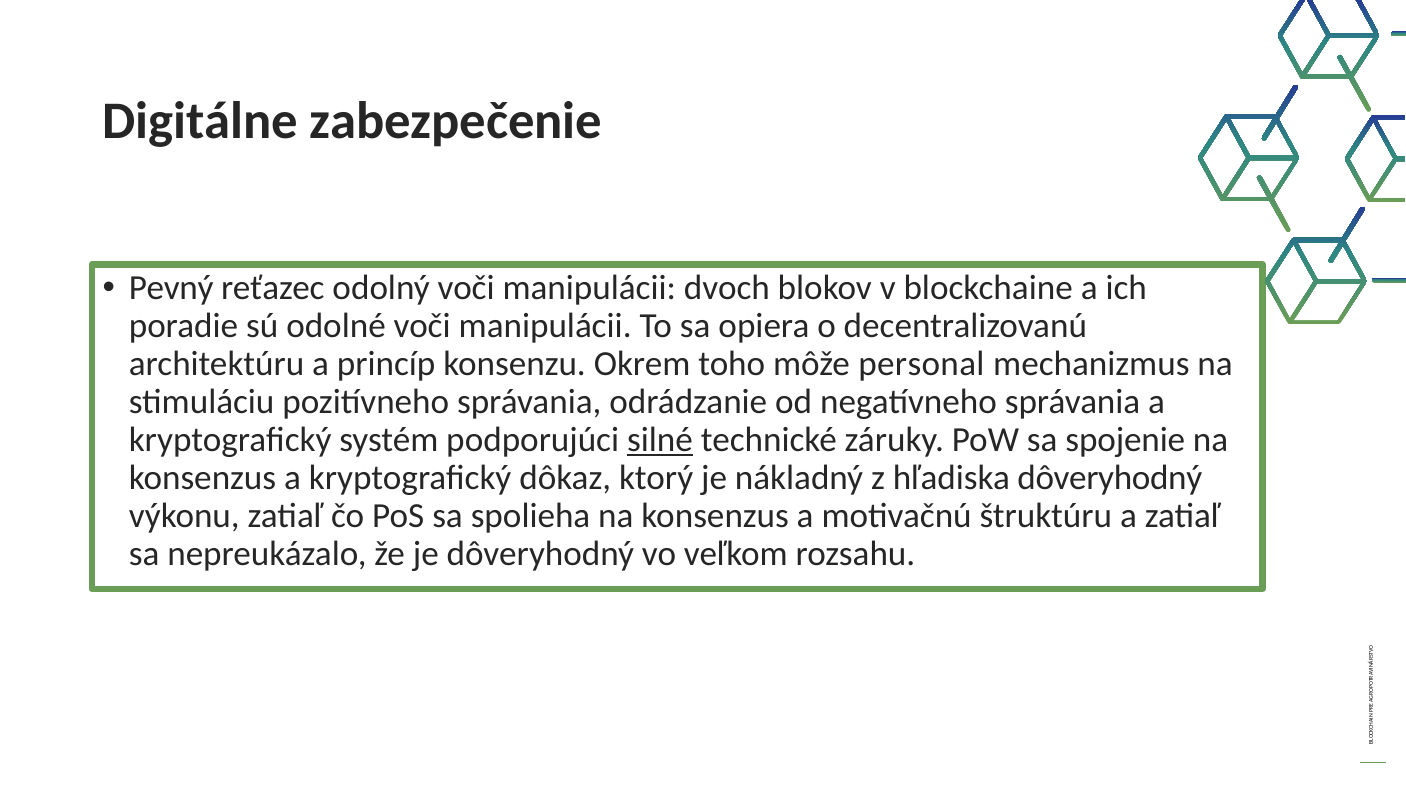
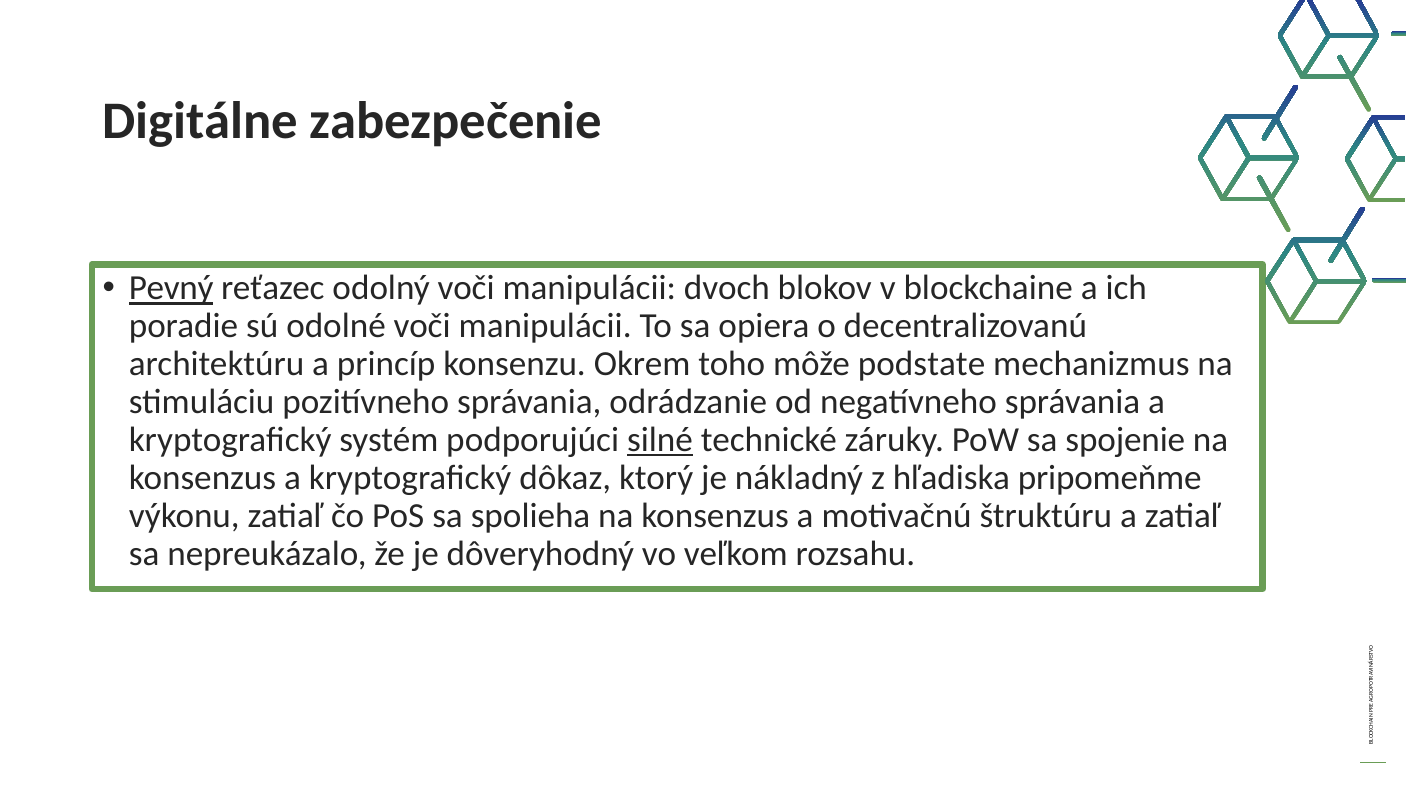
Pevný underline: none -> present (171, 288)
personal: personal -> podstate (922, 364)
hľadiska dôveryhodný: dôveryhodný -> pripomeňme (1110, 478)
